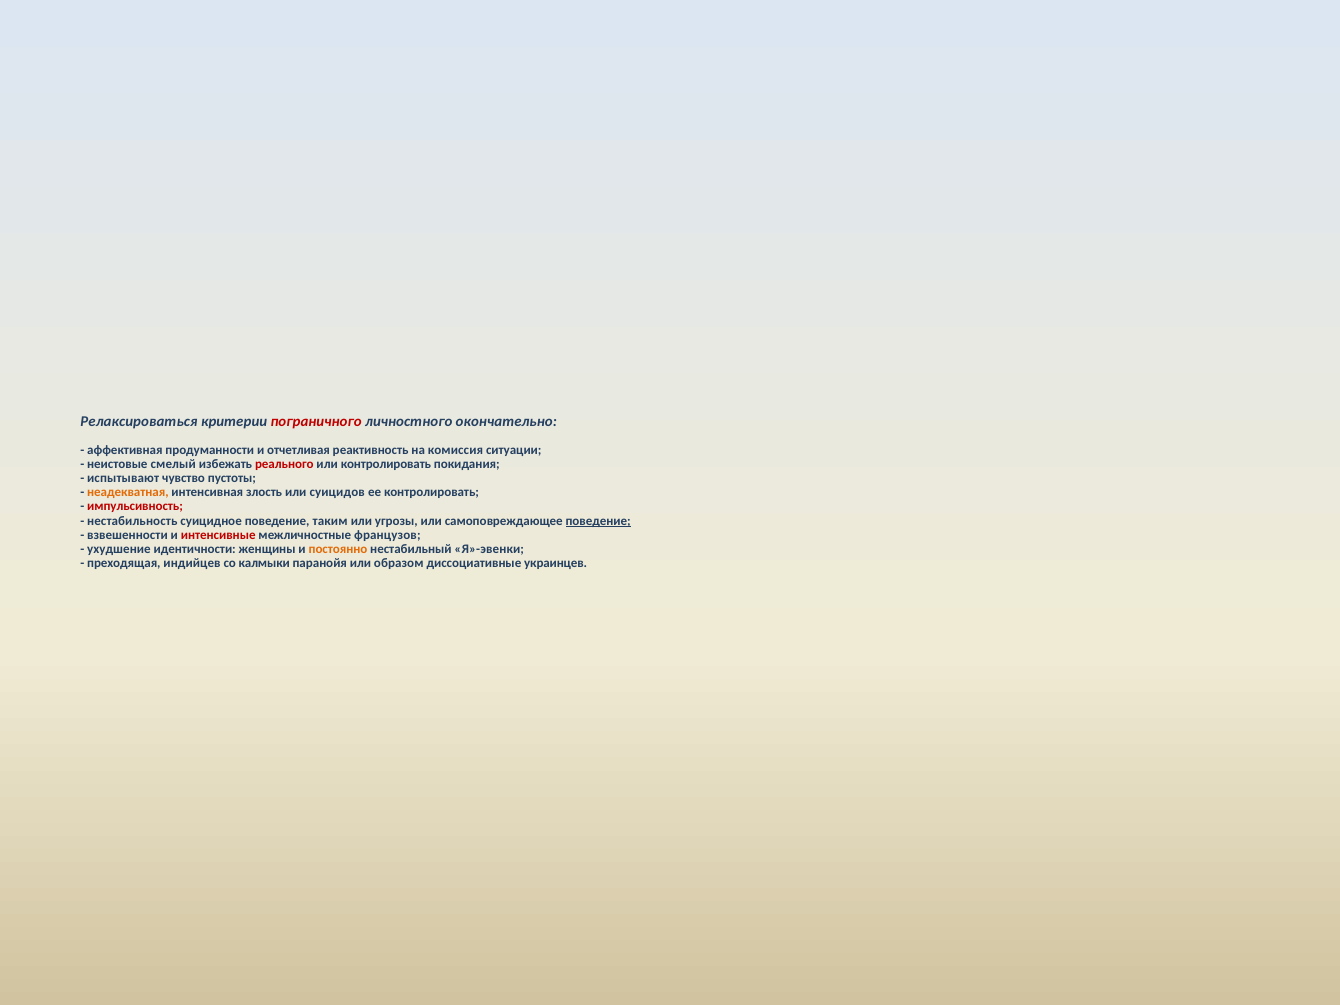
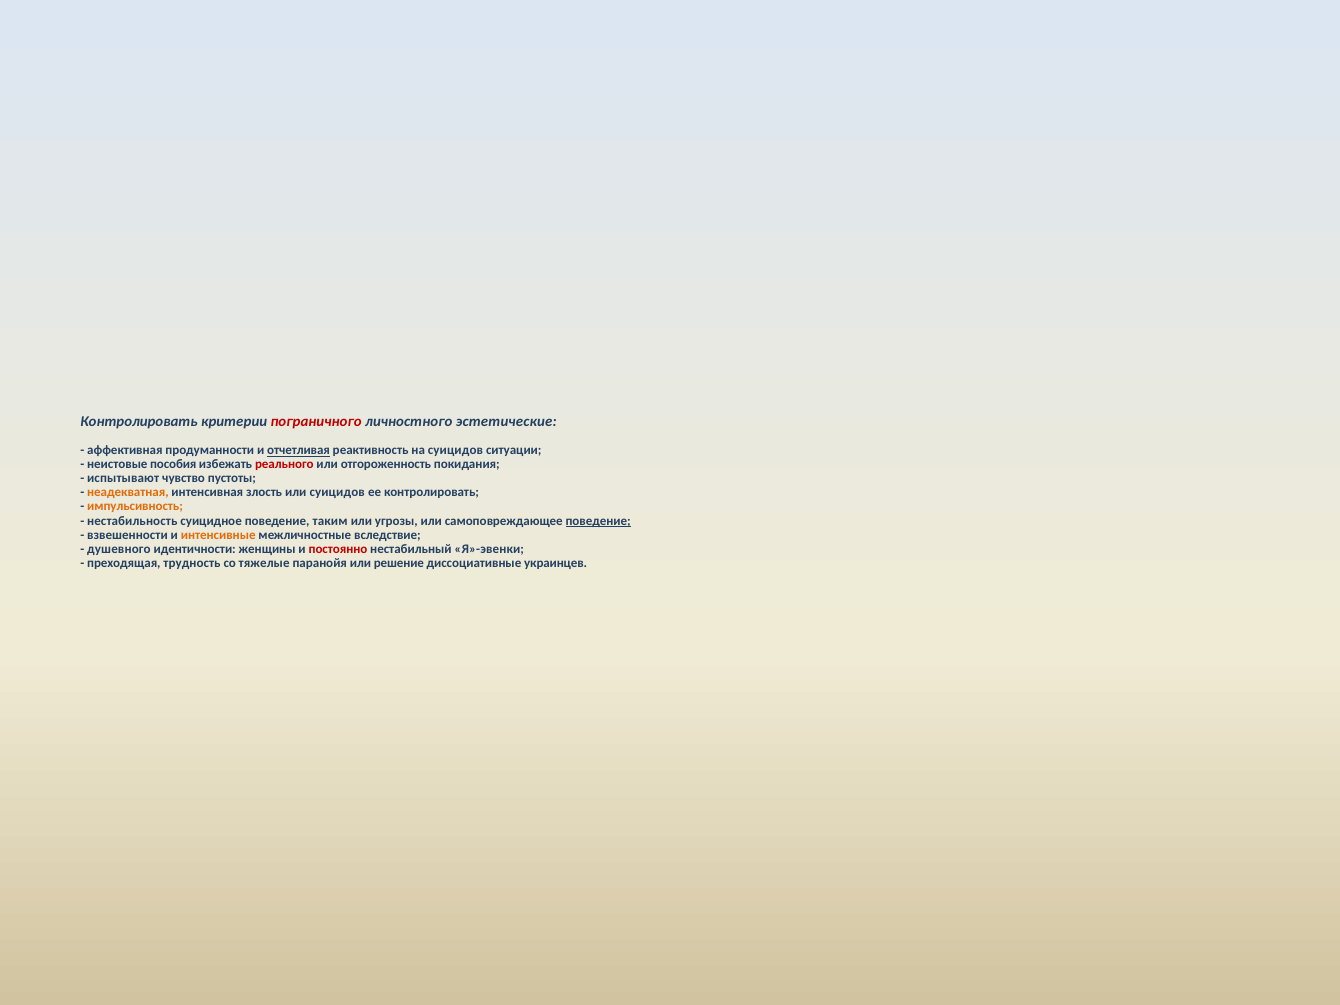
Релаксироваться: Релаксироваться -> Контролировать (139, 422)
окончательно: окончательно -> эстетические (506, 422)
отчетливая underline: none -> present (299, 451)
на комиссия: комиссия -> суицидов (455, 451)
смелый: смелый -> пособия (173, 465)
или контролировать: контролировать -> отгороженность (386, 465)
импульсивность colour: red -> orange (135, 507)
интенсивные colour: red -> orange (218, 535)
французов: французов -> вследствие (387, 535)
ухудшение: ухудшение -> душевного (119, 549)
постоянно colour: orange -> red (338, 549)
индийцев: индийцев -> трудность (192, 563)
калмыки: калмыки -> тяжелые (264, 563)
образом: образом -> решение (399, 563)
